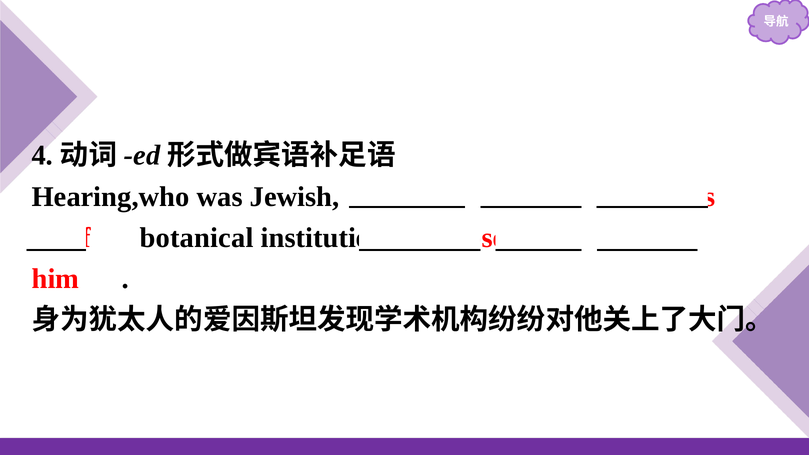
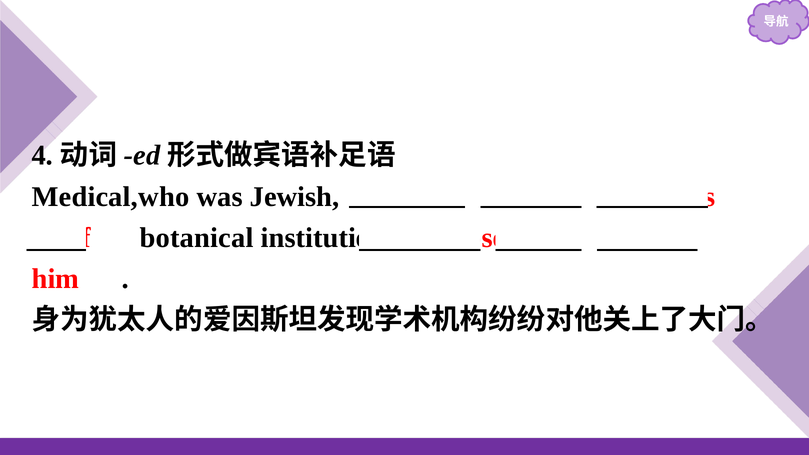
Hearing,who: Hearing,who -> Medical,who (111, 197)
